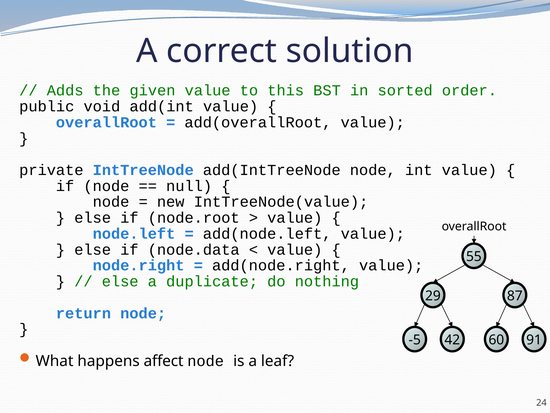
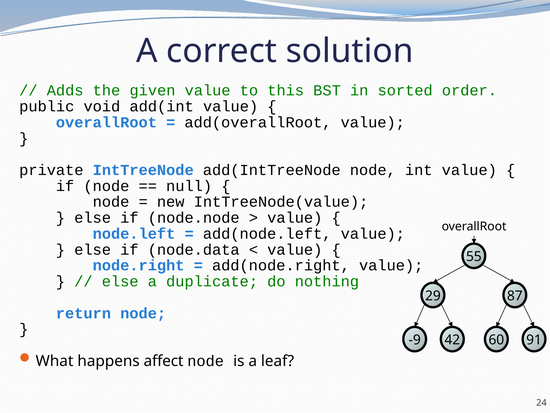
node.root: node.root -> node.node (194, 218)
-5: -5 -> -9 (415, 340)
